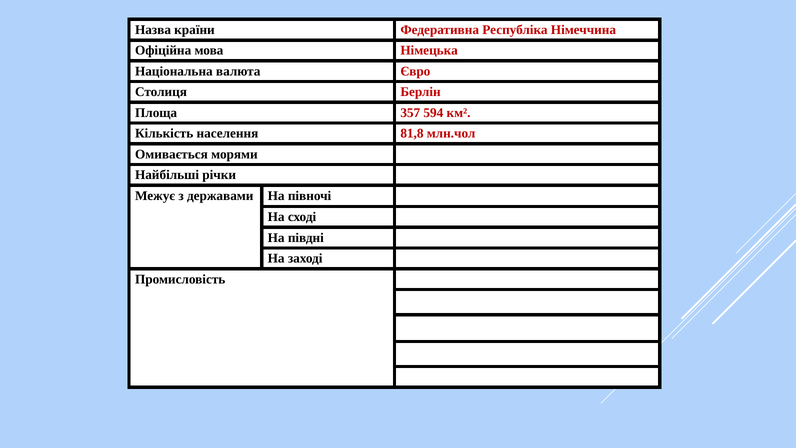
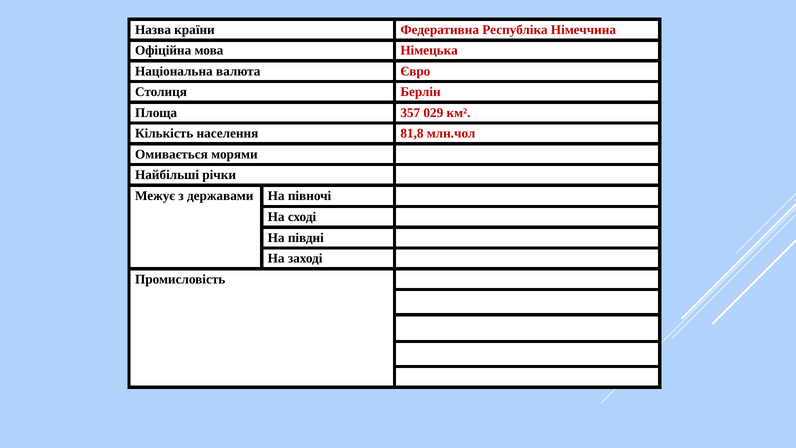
594: 594 -> 029 (433, 113)
